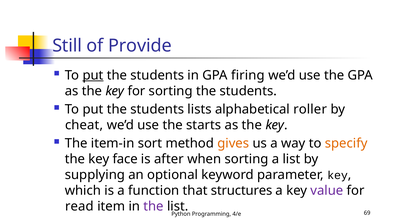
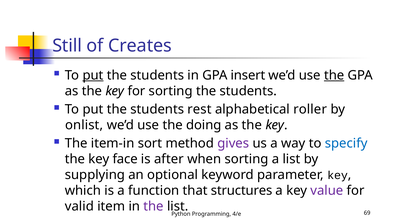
Provide: Provide -> Creates (140, 46)
firing: firing -> insert (248, 75)
the underline: none -> present (334, 75)
lists: lists -> rest (200, 109)
cheat: cheat -> onlist (84, 125)
starts: starts -> doing (204, 125)
gives colour: orange -> purple (233, 143)
specify colour: orange -> blue (346, 143)
read: read -> valid (79, 206)
